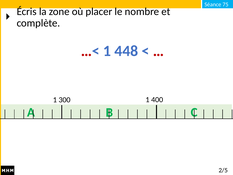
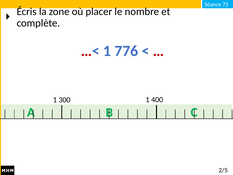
448: 448 -> 776 (126, 51)
